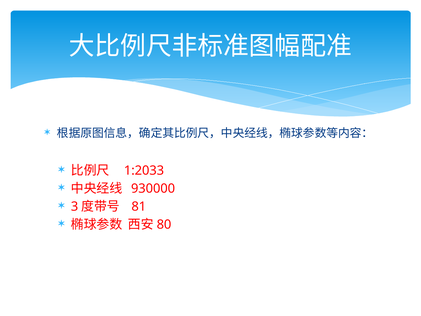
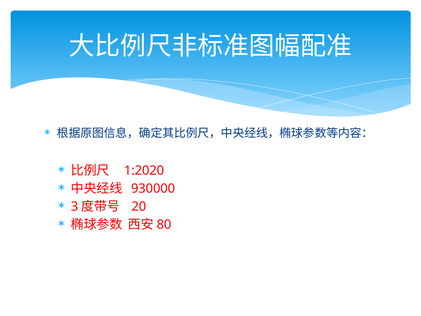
1:2033: 1:2033 -> 1:2020 (144, 170)
81: 81 -> 20 (139, 206)
